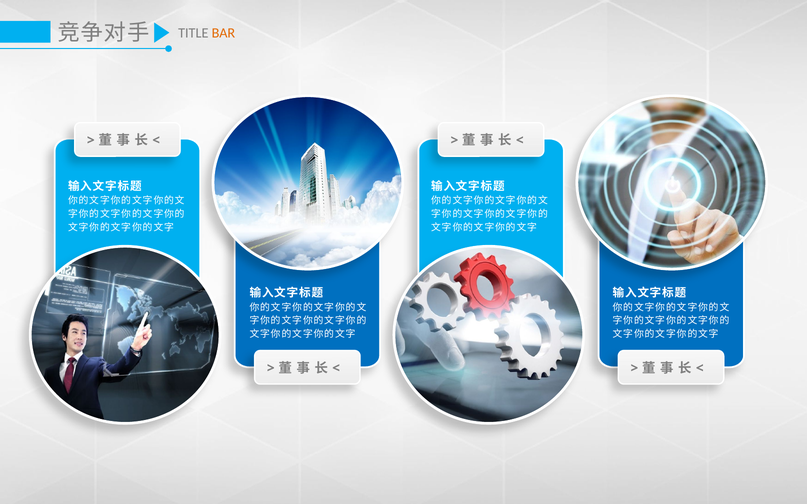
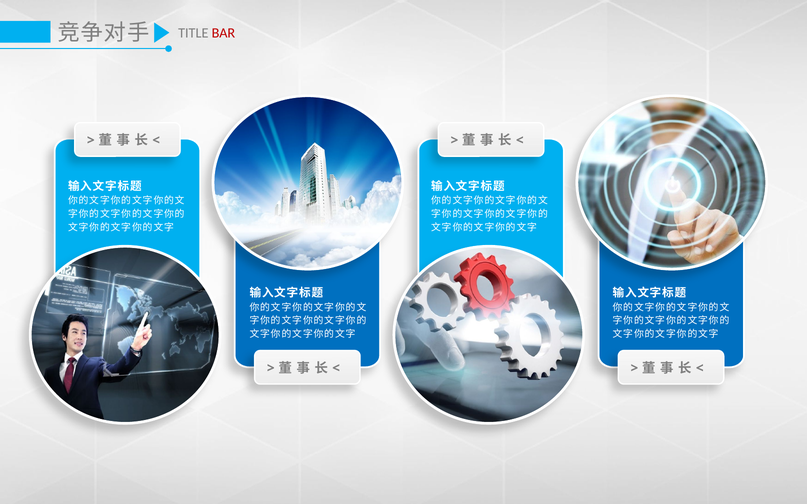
BAR colour: orange -> red (223, 33)
